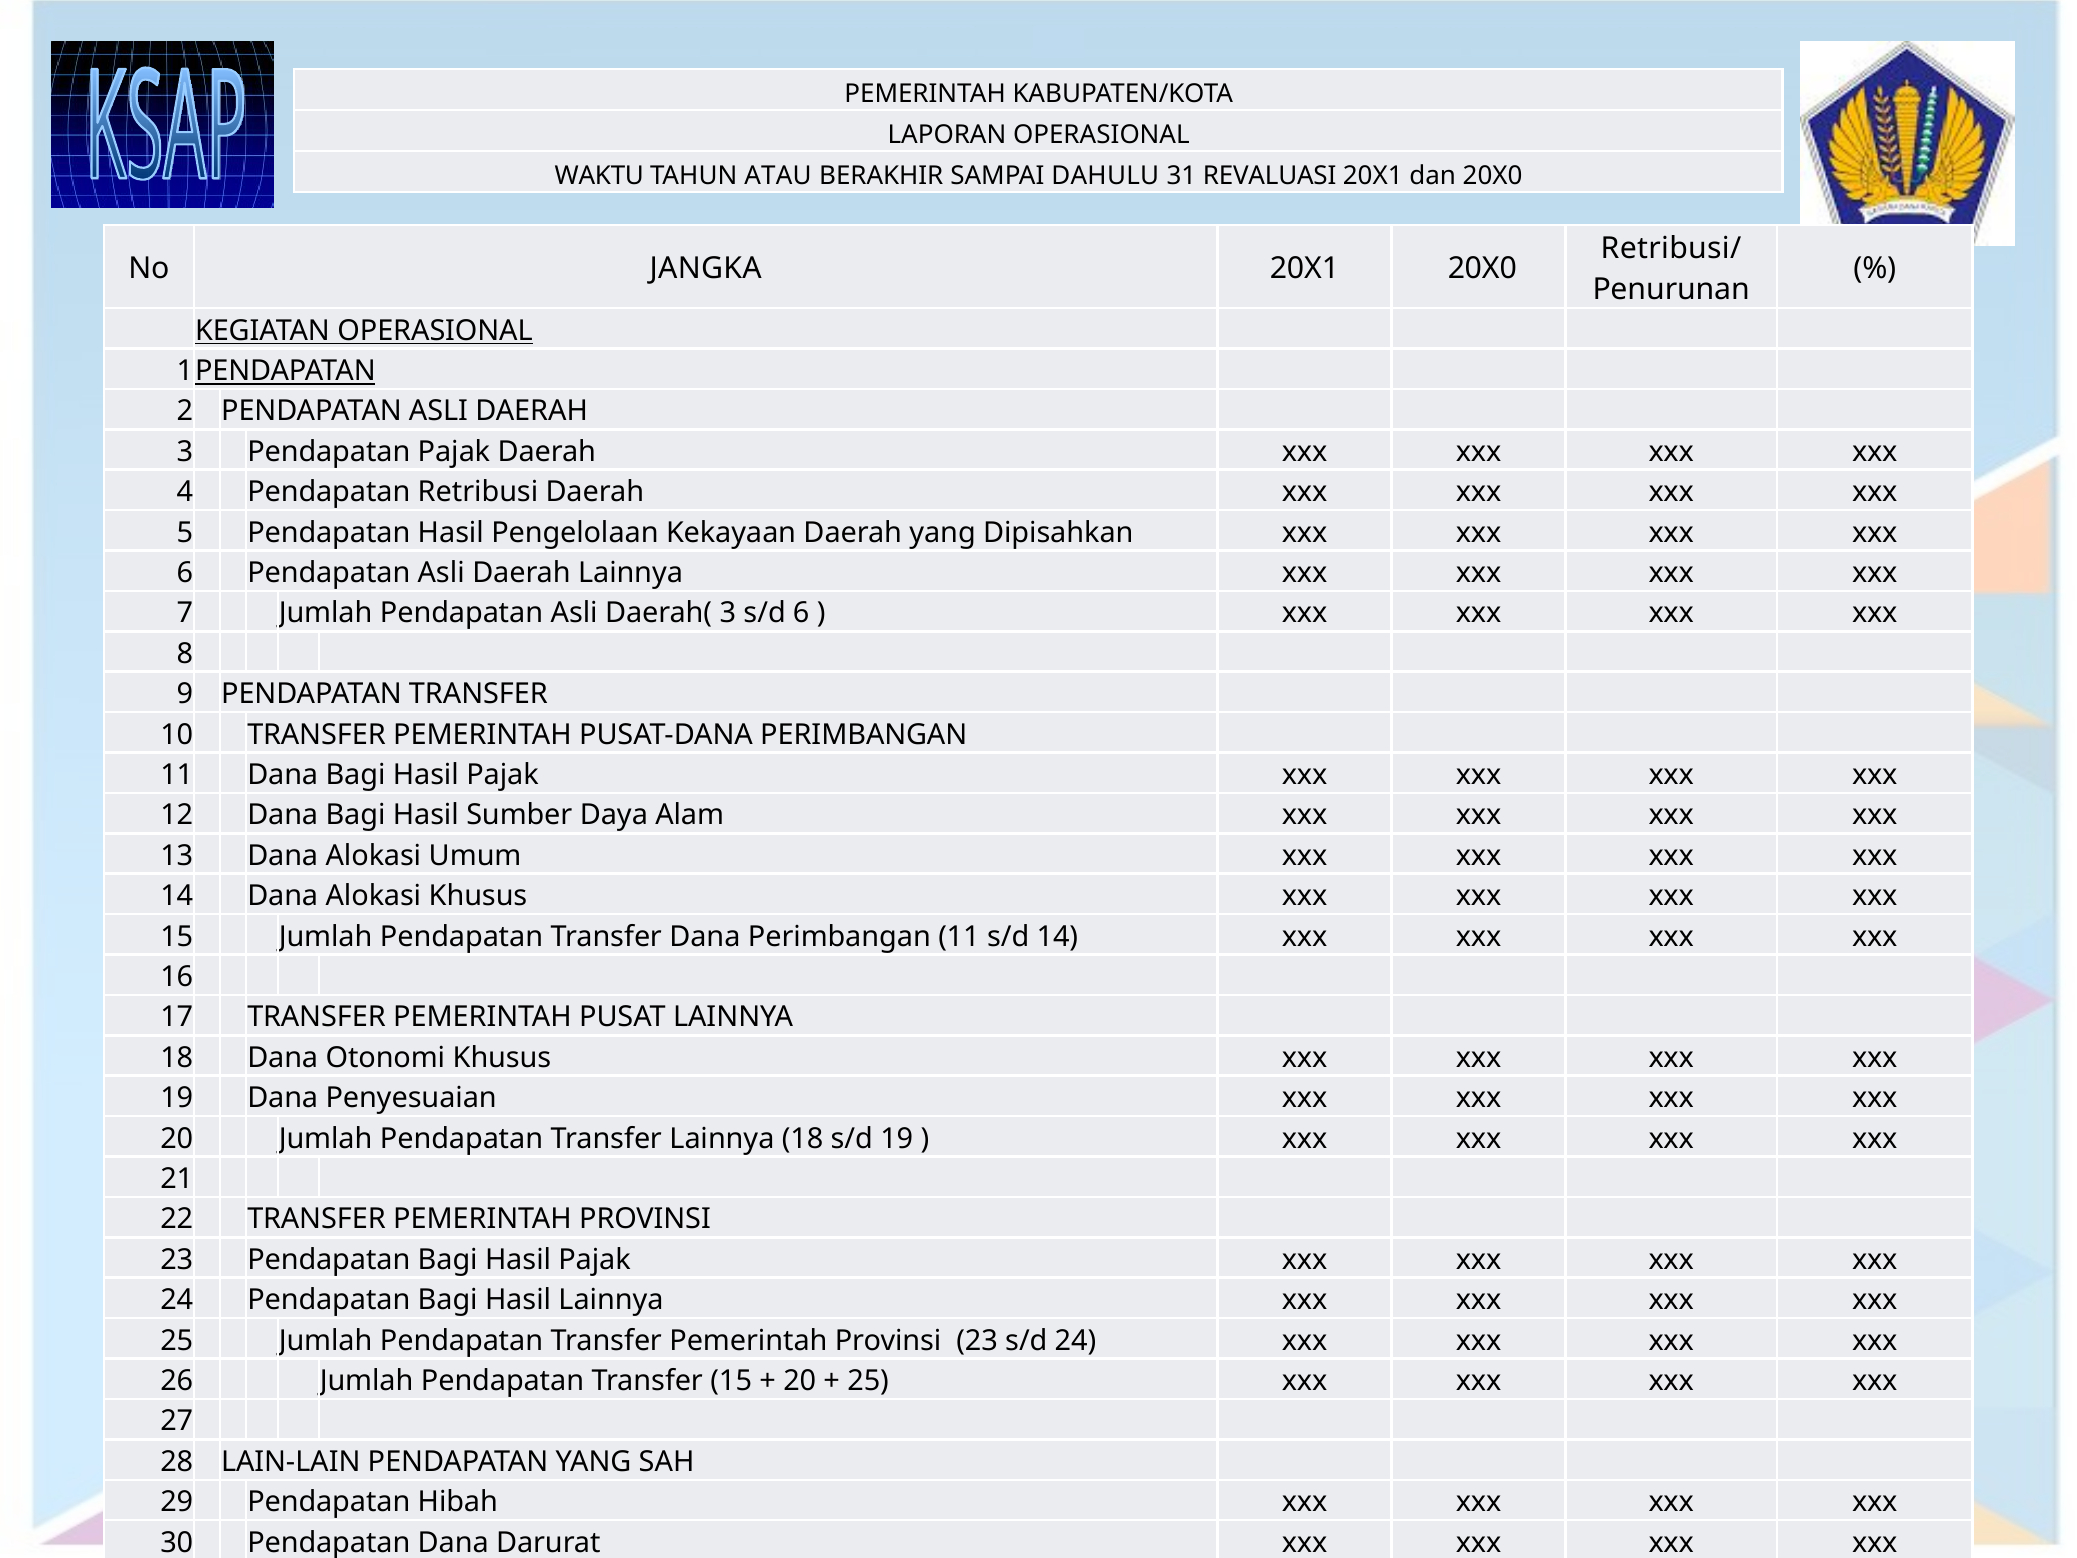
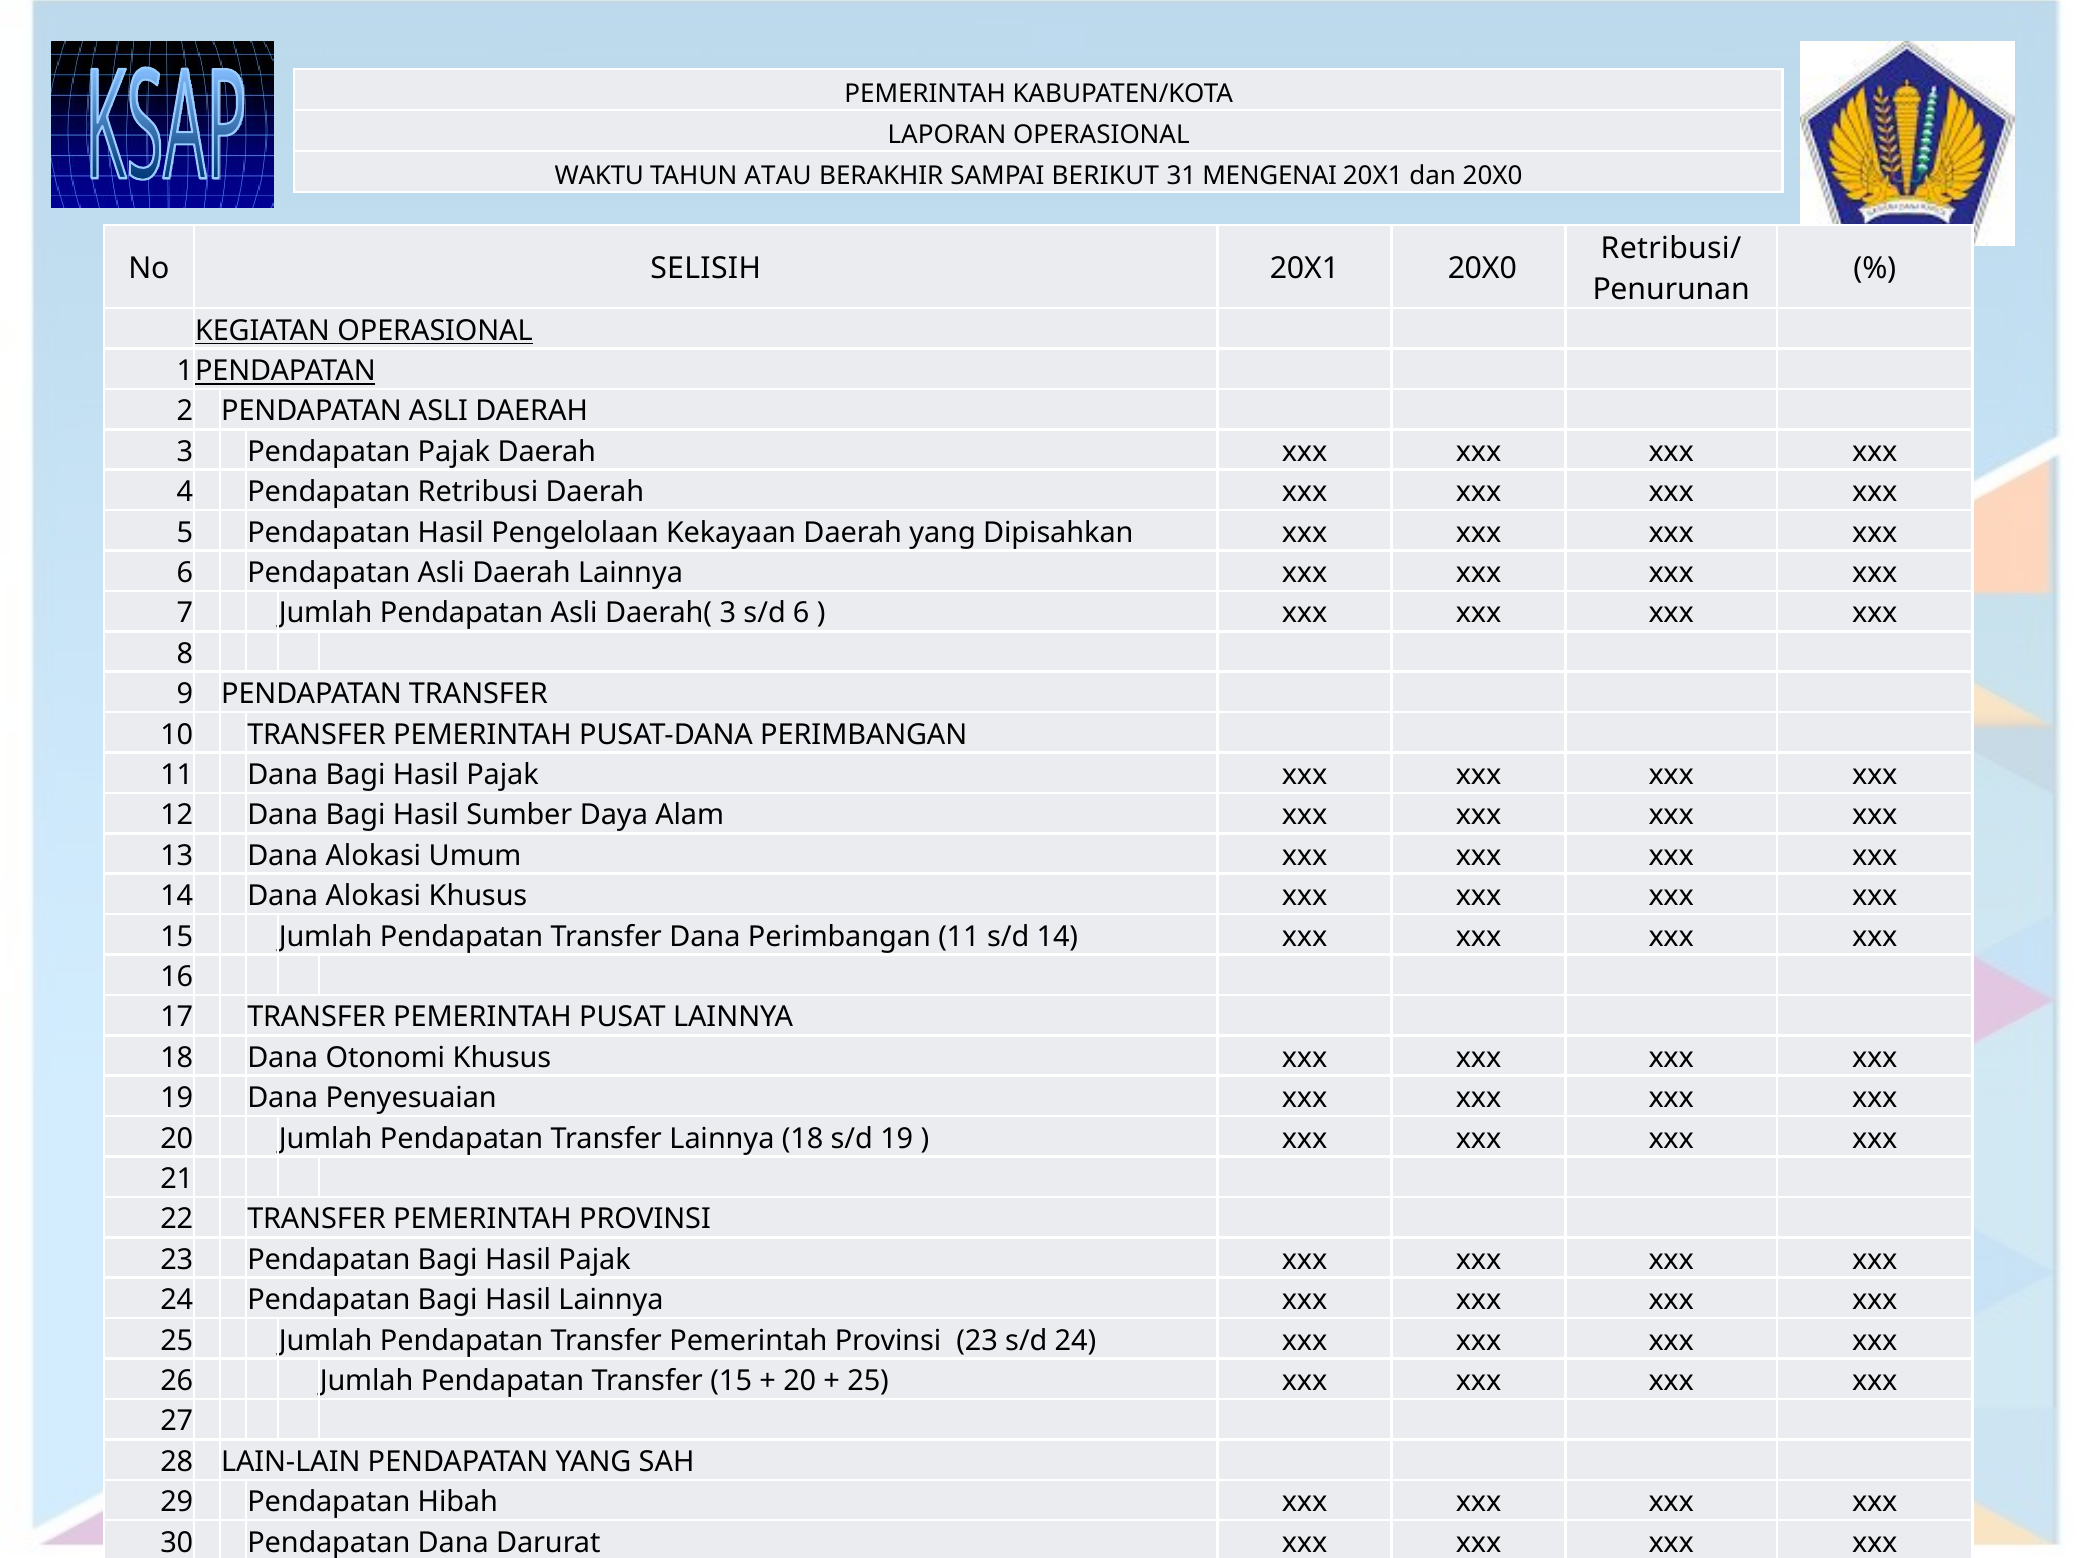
DAHULU: DAHULU -> BERIKUT (1105, 176)
REVALUASI: REVALUASI -> MENGENAI (1270, 176)
JANGKA: JANGKA -> SELISIH (706, 269)
